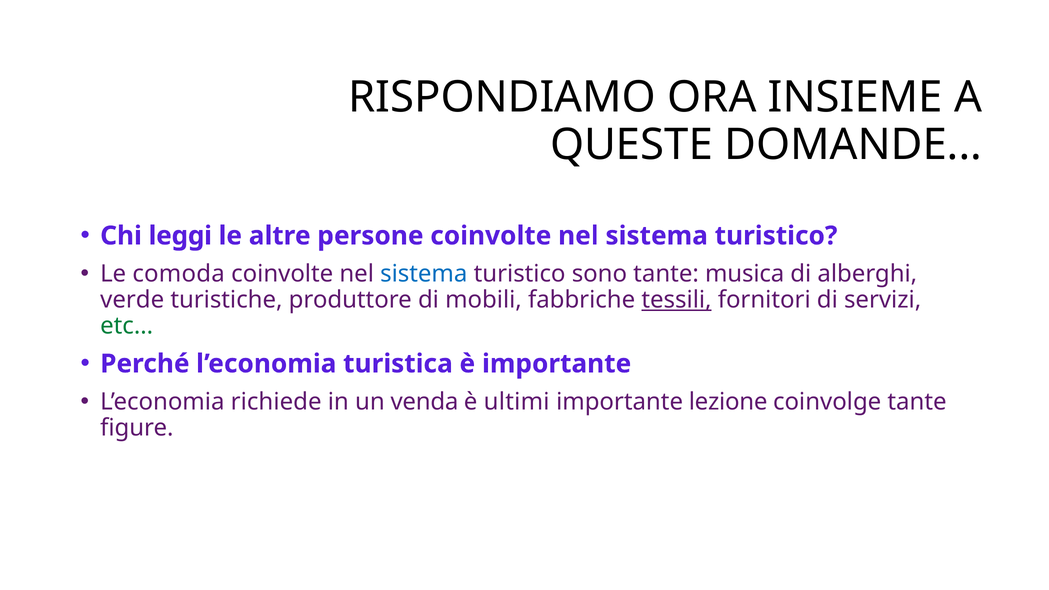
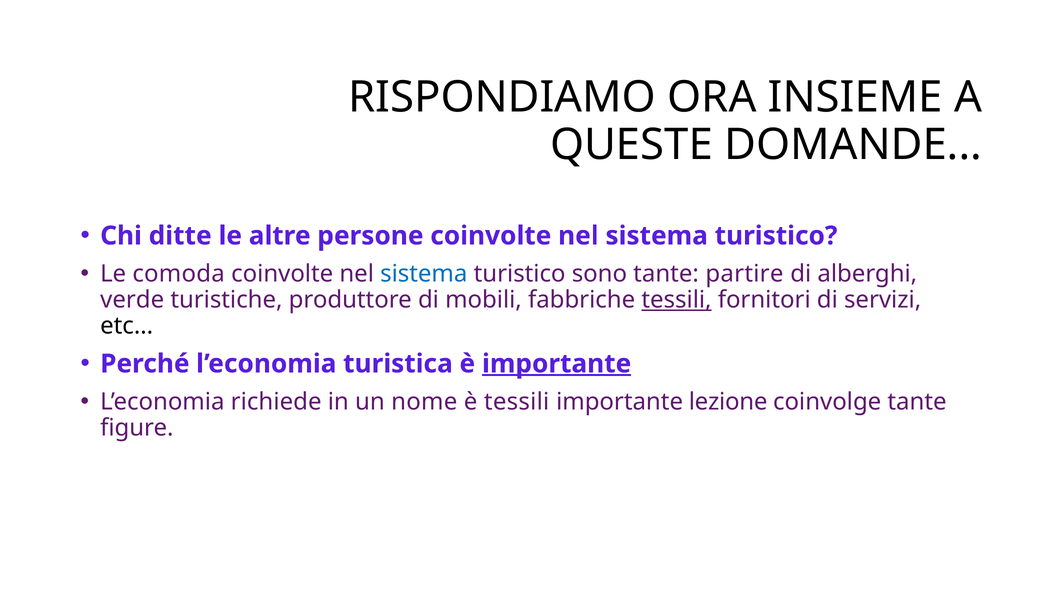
leggi: leggi -> ditte (180, 236)
musica: musica -> partire (744, 274)
etc colour: green -> black (127, 326)
importante underline: none -> present (557, 364)
venda: venda -> nome (424, 402)
è ultimi: ultimi -> tessili (517, 402)
